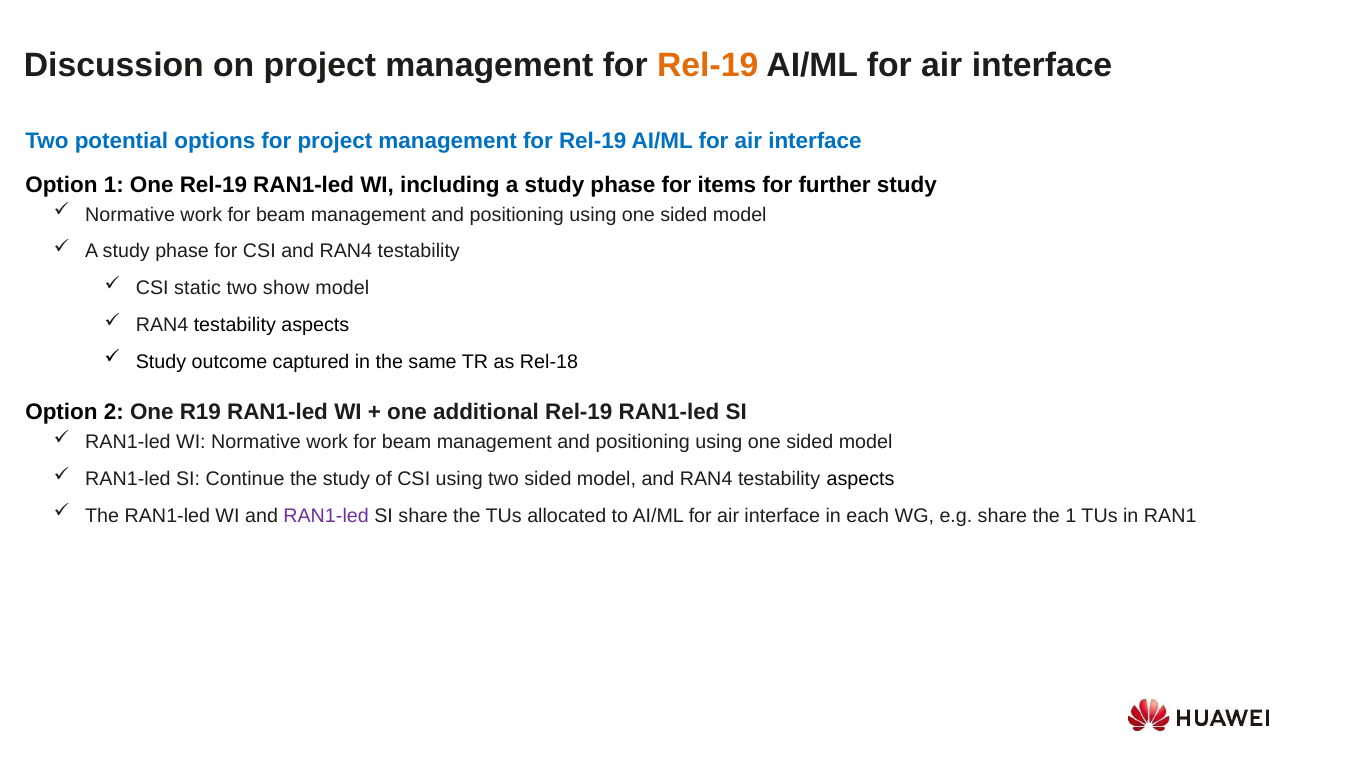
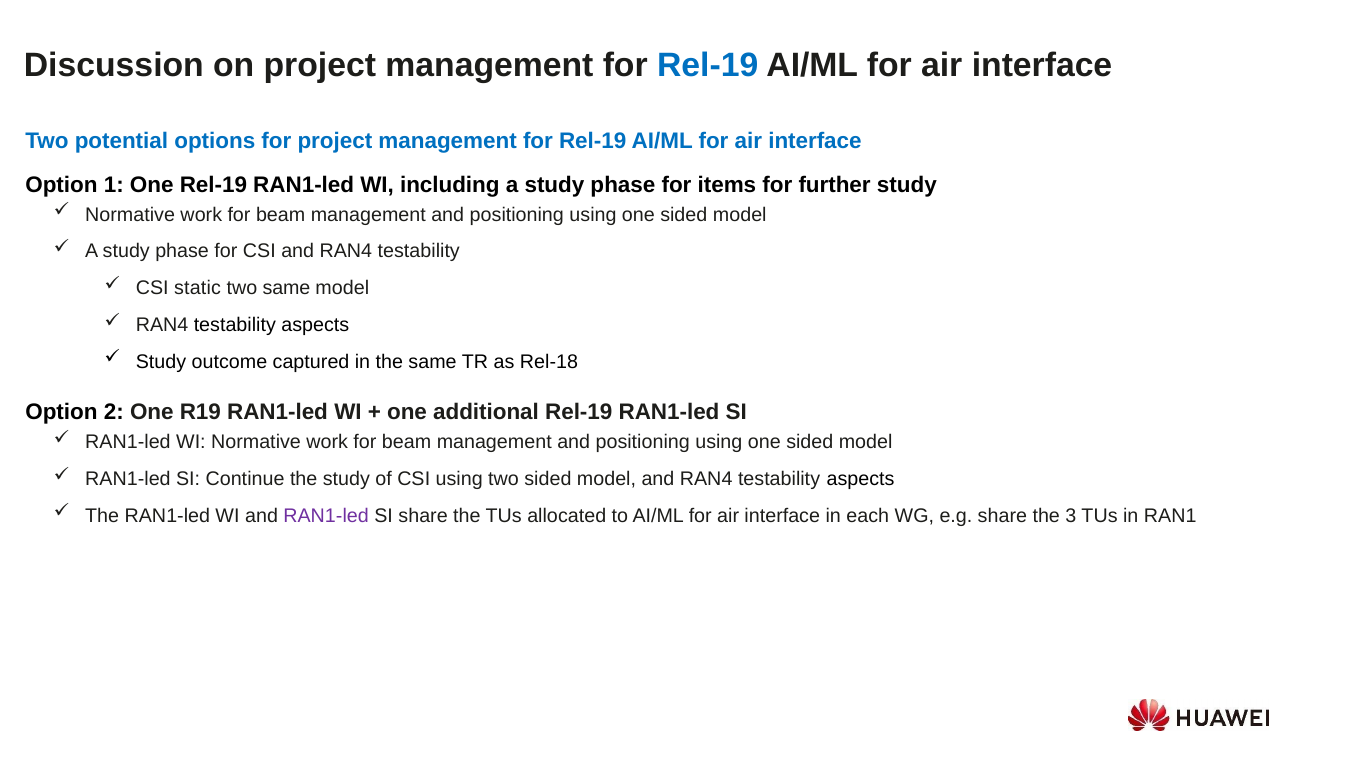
Rel-19 colour: orange -> blue (708, 65)
two show: show -> same (286, 288)
the 1: 1 -> 3 (1071, 516)
